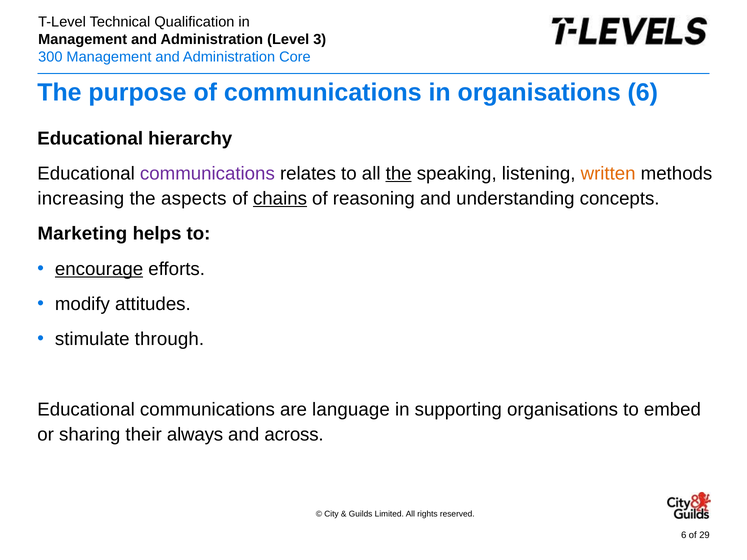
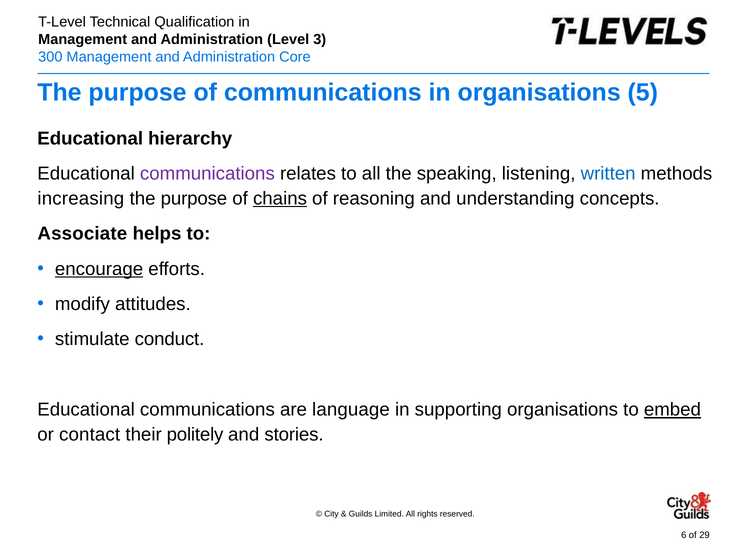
organisations 6: 6 -> 5 (643, 93)
the underline: present -> none (399, 174)
written colour: orange -> blue (608, 174)
aspects: aspects -> purpose (194, 199)
Marketing: Marketing -> Associate (82, 234)
through: through -> conduct (170, 339)
embed underline: none -> present (672, 410)
sharing: sharing -> contact (90, 435)
always: always -> politely (195, 435)
across: across -> stories (294, 435)
